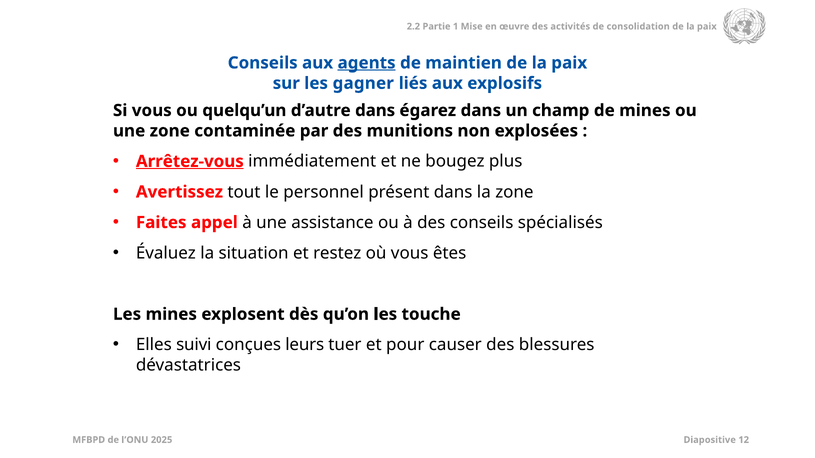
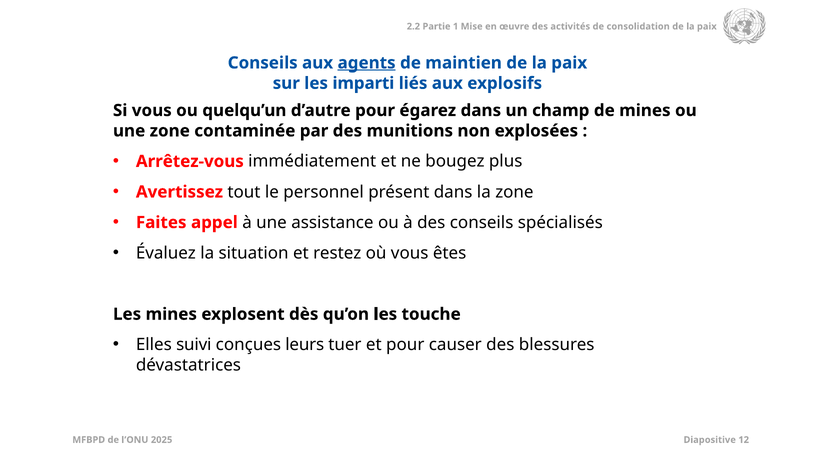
gagner: gagner -> imparti (363, 83)
d’autre dans: dans -> pour (375, 111)
Arrêtez-vous underline: present -> none (190, 162)
